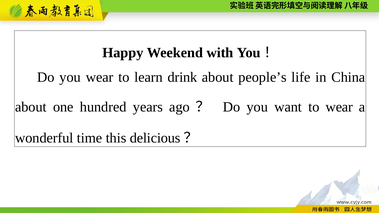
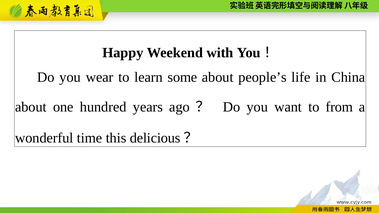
drink: drink -> some (182, 77)
to wear: wear -> from (339, 107)
